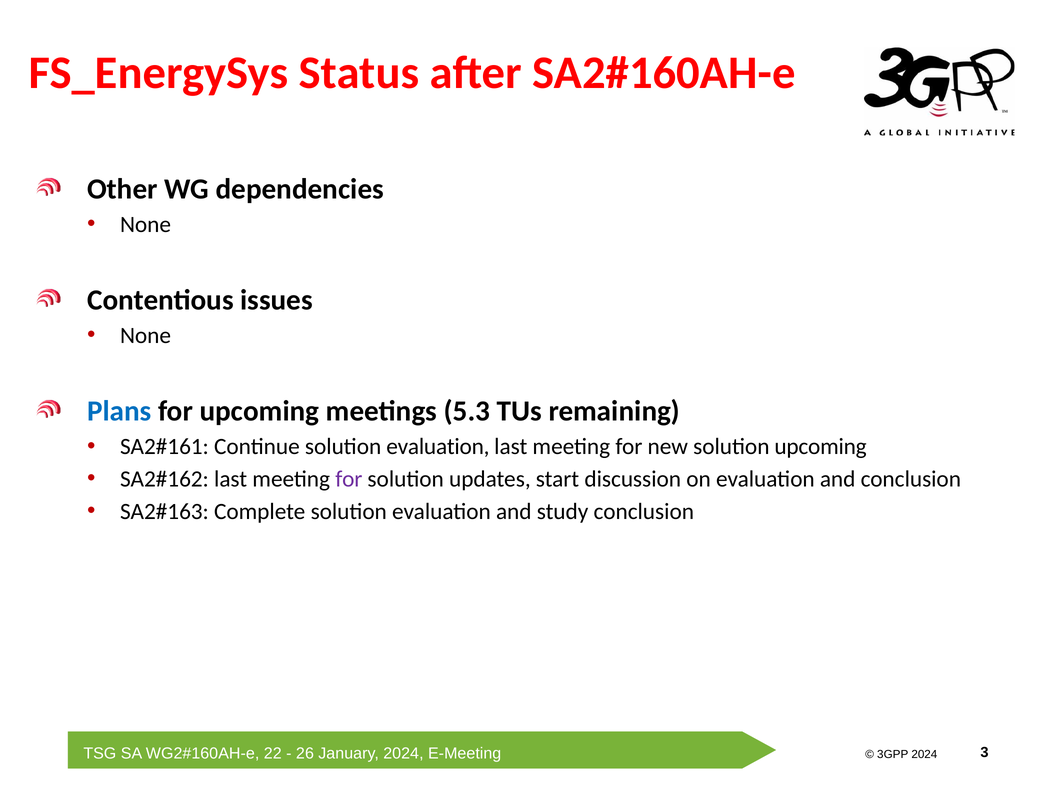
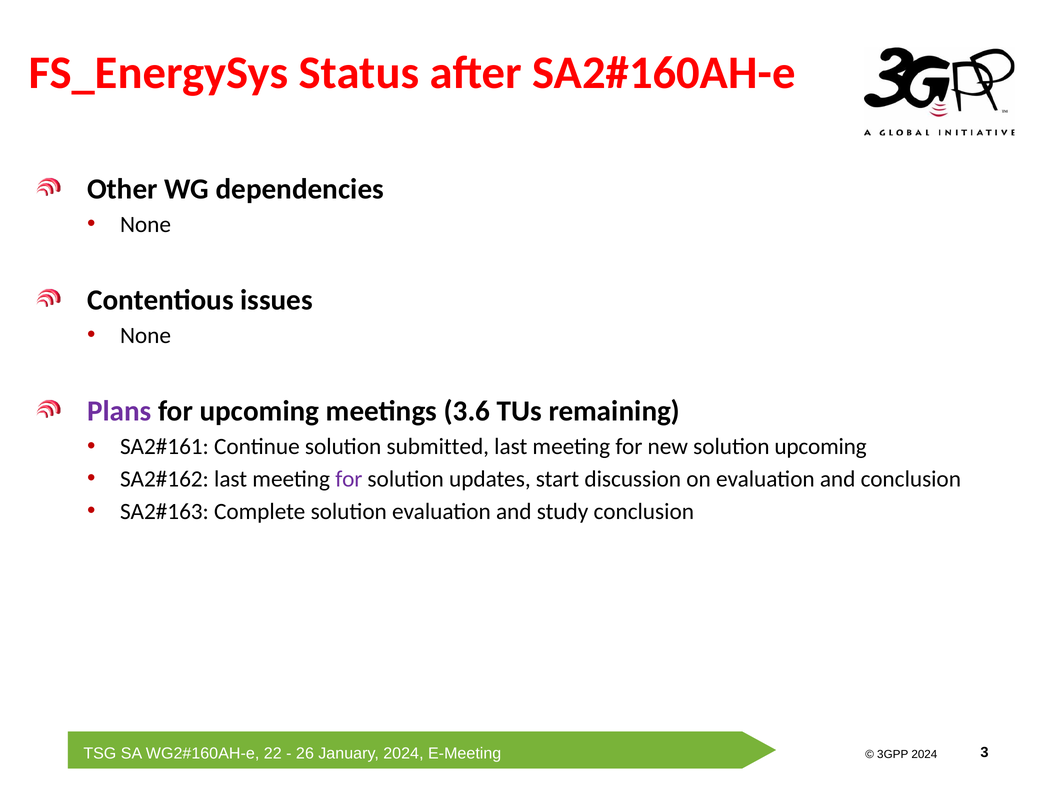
Plans colour: blue -> purple (119, 412)
5.3: 5.3 -> 3.6 (467, 412)
Continue solution evaluation: evaluation -> submitted (438, 447)
